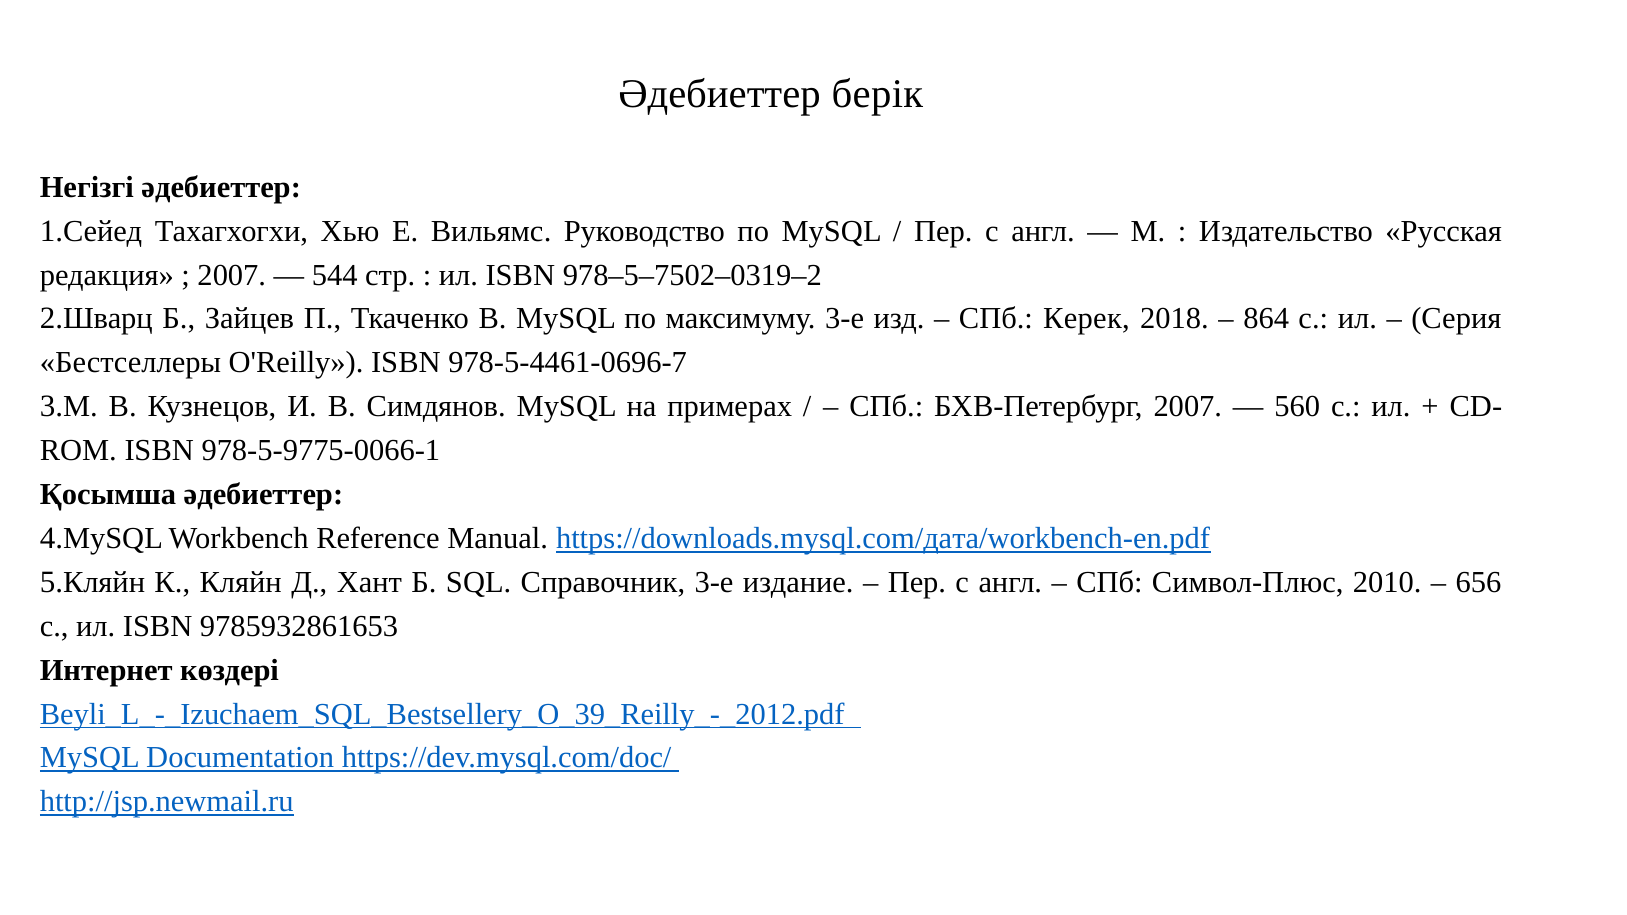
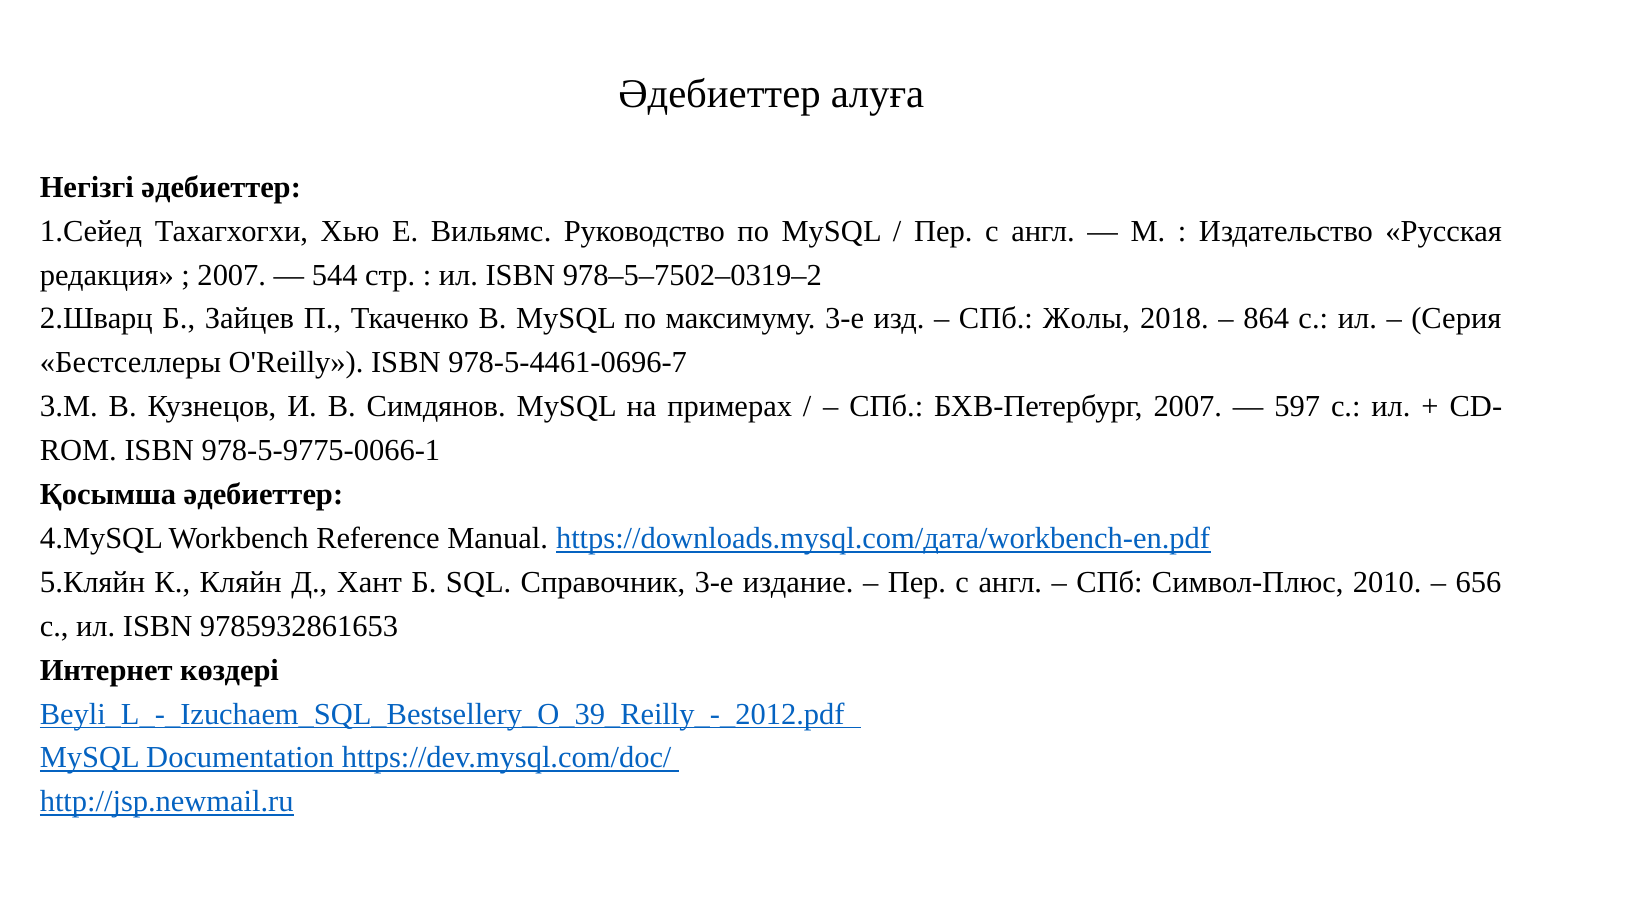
берік: берік -> алуға (878, 95)
Керек: Керек -> Жолы (1086, 319)
560: 560 -> 597 (1297, 407)
